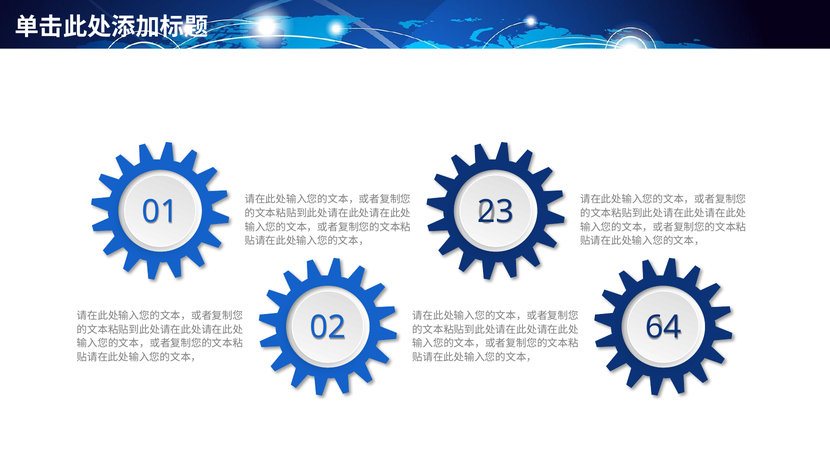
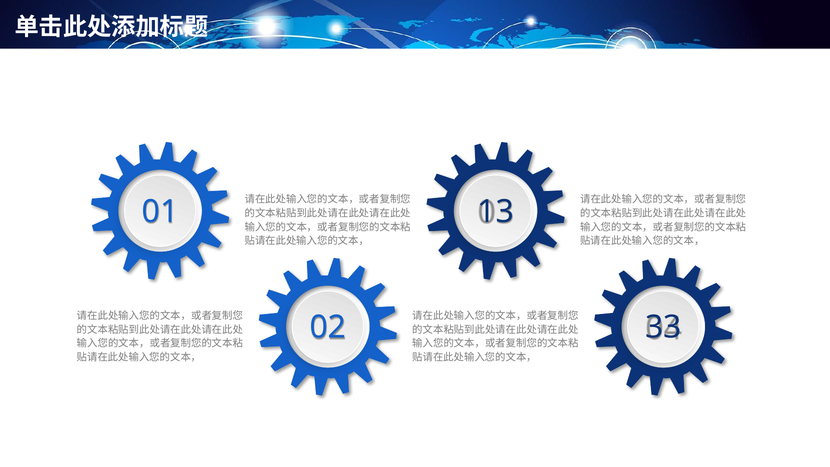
23: 23 -> 13 (496, 211)
64: 64 -> 33 (663, 327)
